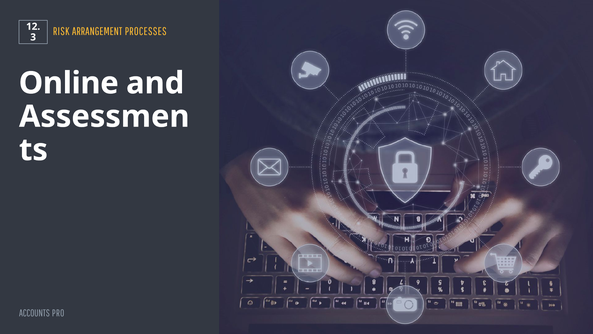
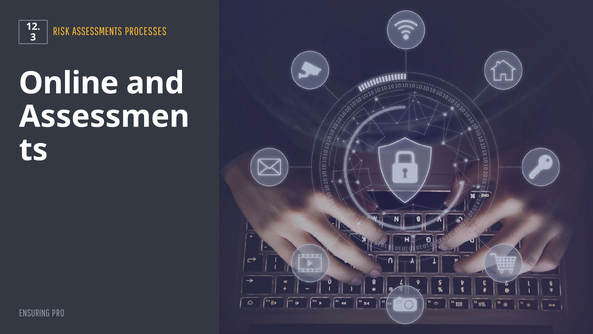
ARRANGEMENT: ARRANGEMENT -> ASSESSMENTS (97, 32)
ACCOUNTS: ACCOUNTS -> ENSURING (34, 313)
